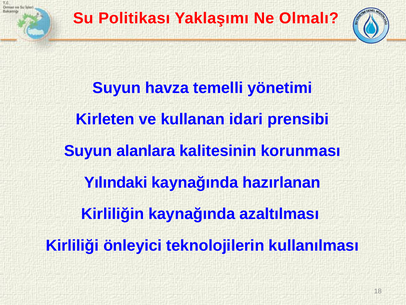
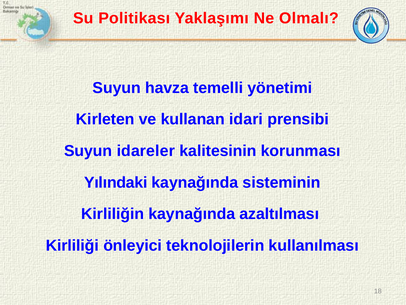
alanlara: alanlara -> idareler (146, 151)
hazırlanan: hazırlanan -> sisteminin (282, 182)
